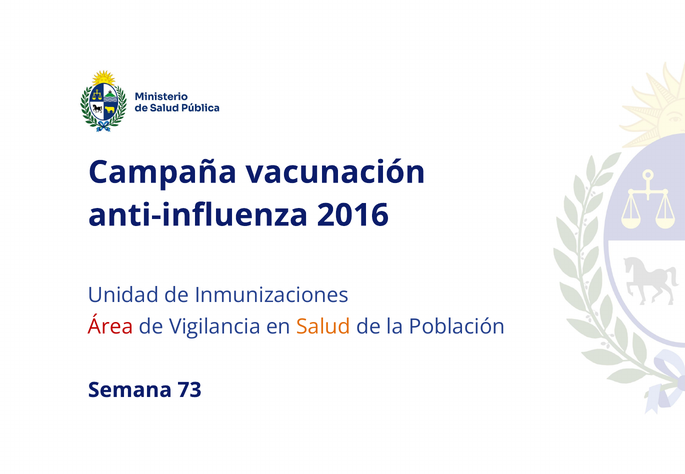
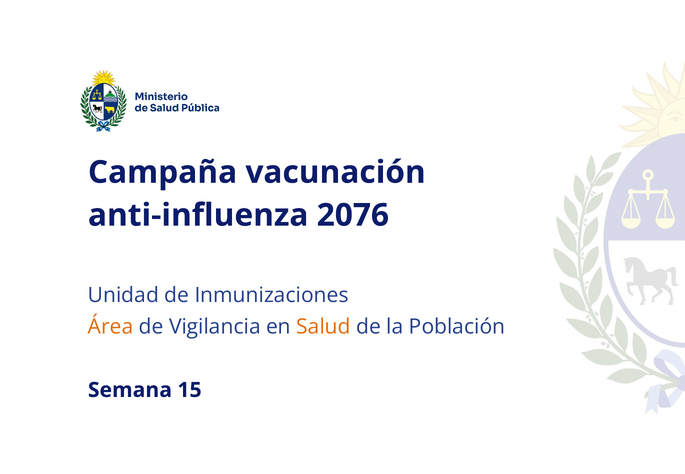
2016: 2016 -> 2076 (353, 215)
Área colour: red -> orange (111, 327)
73: 73 -> 15 (190, 390)
